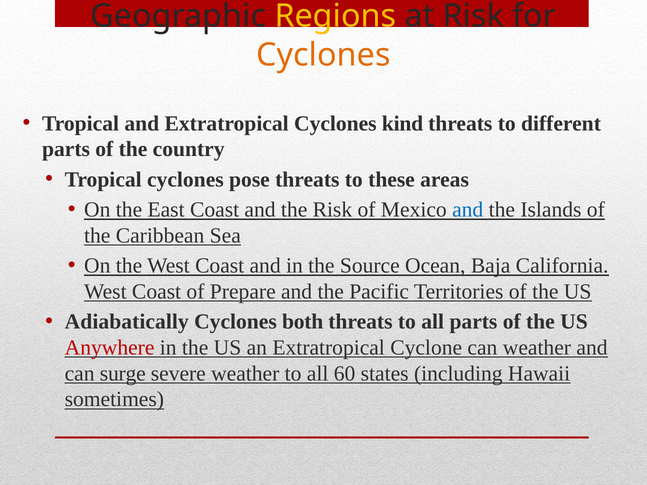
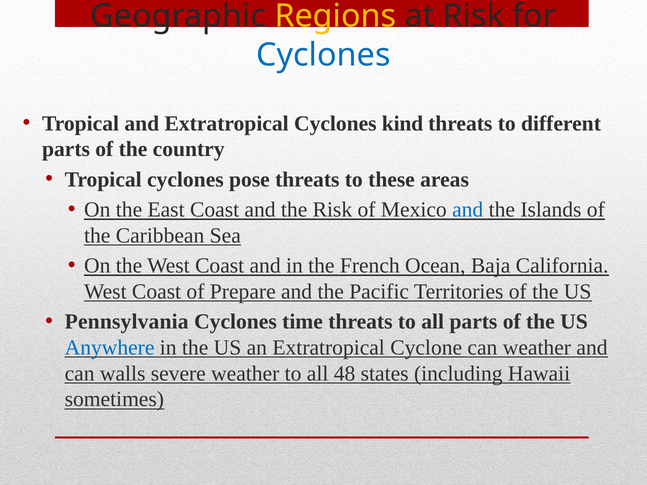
Cyclones colour: orange -> blue (324, 55)
Source: Source -> French (370, 266)
Adiabatically: Adiabatically -> Pennsylvania (127, 322)
both: both -> time (303, 322)
Anywhere colour: red -> blue (110, 348)
surge: surge -> walls (123, 374)
60: 60 -> 48 (345, 374)
